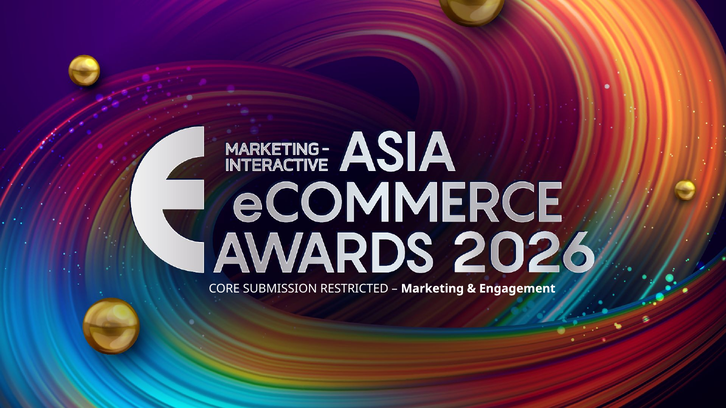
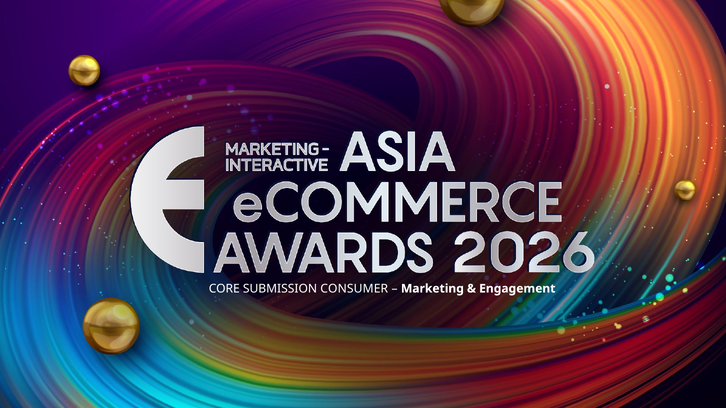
RESTRICTED: RESTRICTED -> CONSUMER (354, 289)
